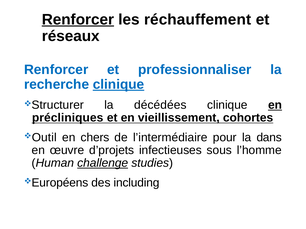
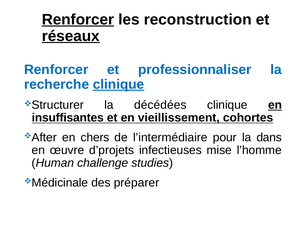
réchauffement: réchauffement -> reconstruction (198, 20)
réseaux underline: none -> present (71, 36)
précliniques: précliniques -> insuffisantes (68, 118)
Outil: Outil -> After (44, 138)
sous: sous -> mise (219, 151)
challenge underline: present -> none (103, 163)
Européens: Européens -> Médicinale (60, 183)
including: including -> préparer (137, 183)
